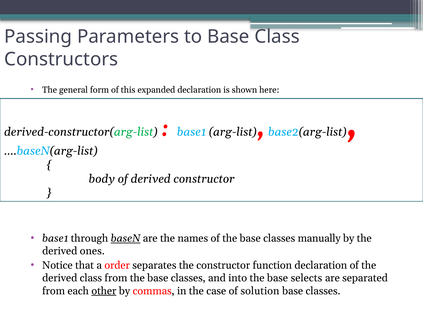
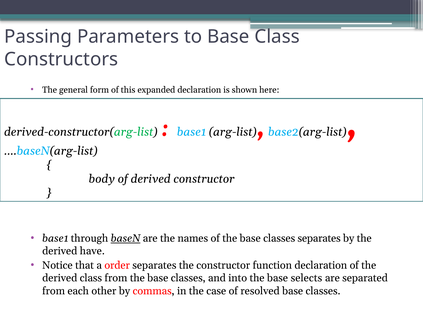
classes manually: manually -> separates (319, 239)
ones: ones -> have (92, 251)
other underline: present -> none (104, 291)
solution: solution -> resolved (260, 291)
